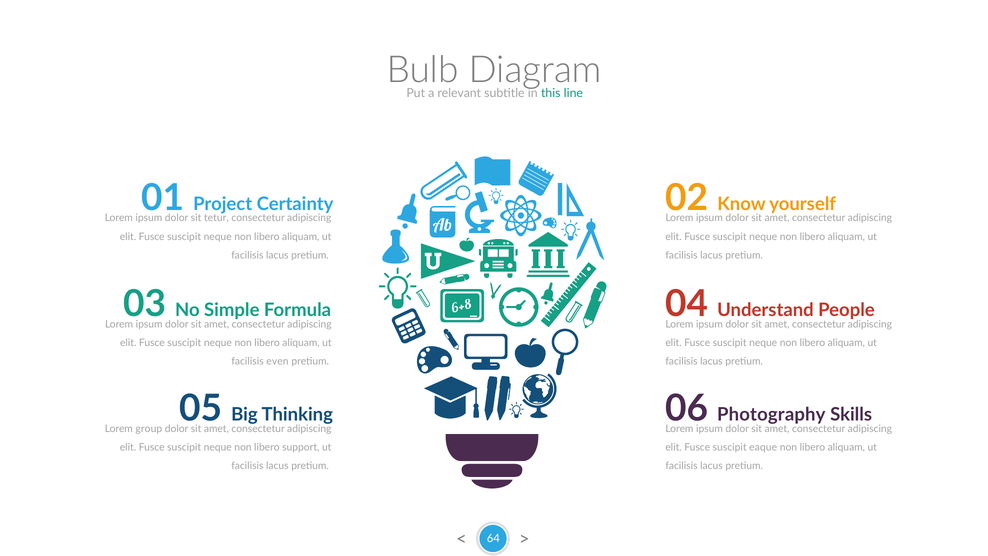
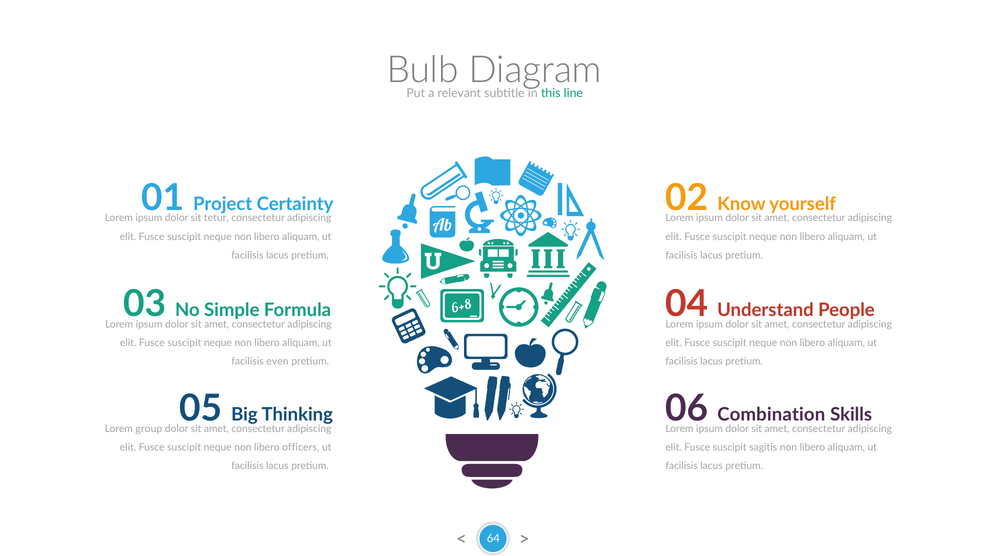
Photography: Photography -> Combination (771, 414)
support: support -> officers (301, 447)
eaque: eaque -> sagitis (763, 447)
